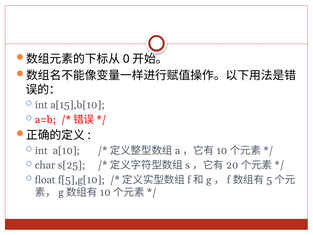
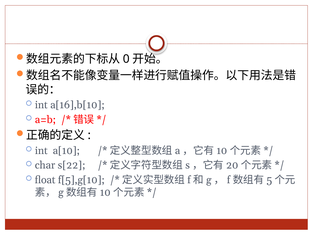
a[15],b[10: a[15],b[10 -> a[16],b[10 (78, 105)
s[25: s[25 -> s[22 (72, 165)
